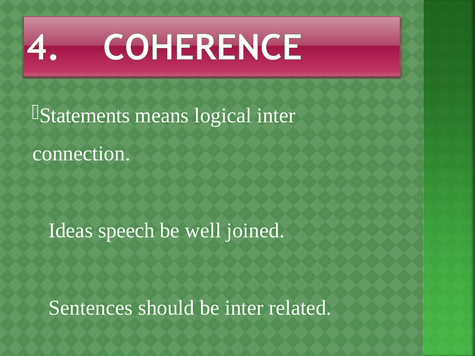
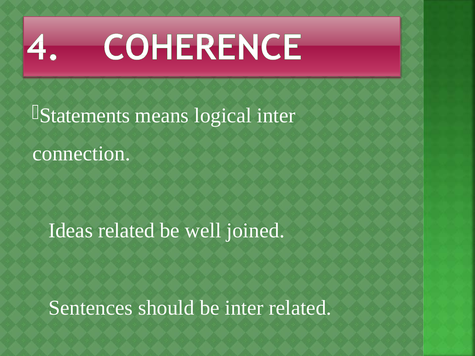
Ideas speech: speech -> related (126, 231)
